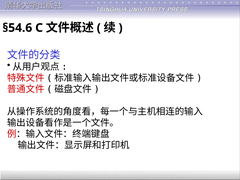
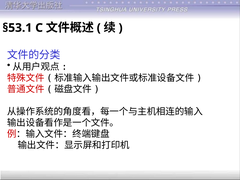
§54.6: §54.6 -> §53.1 (17, 28)
